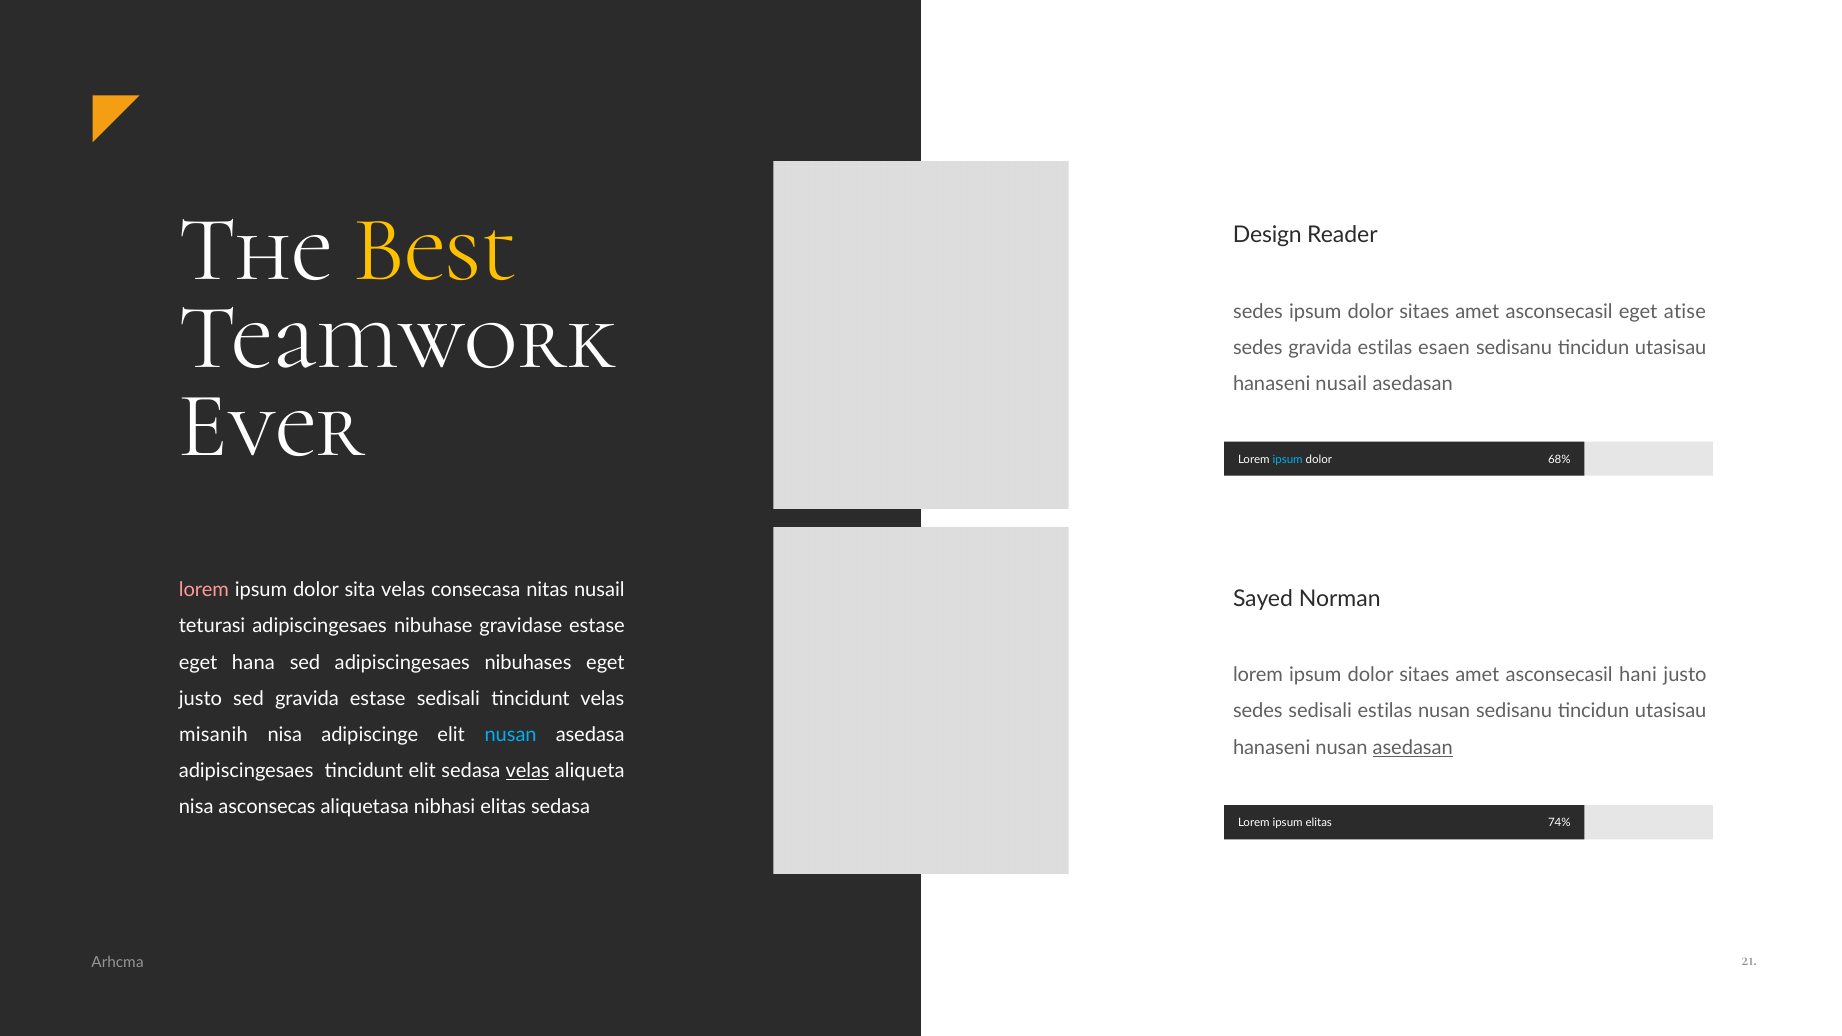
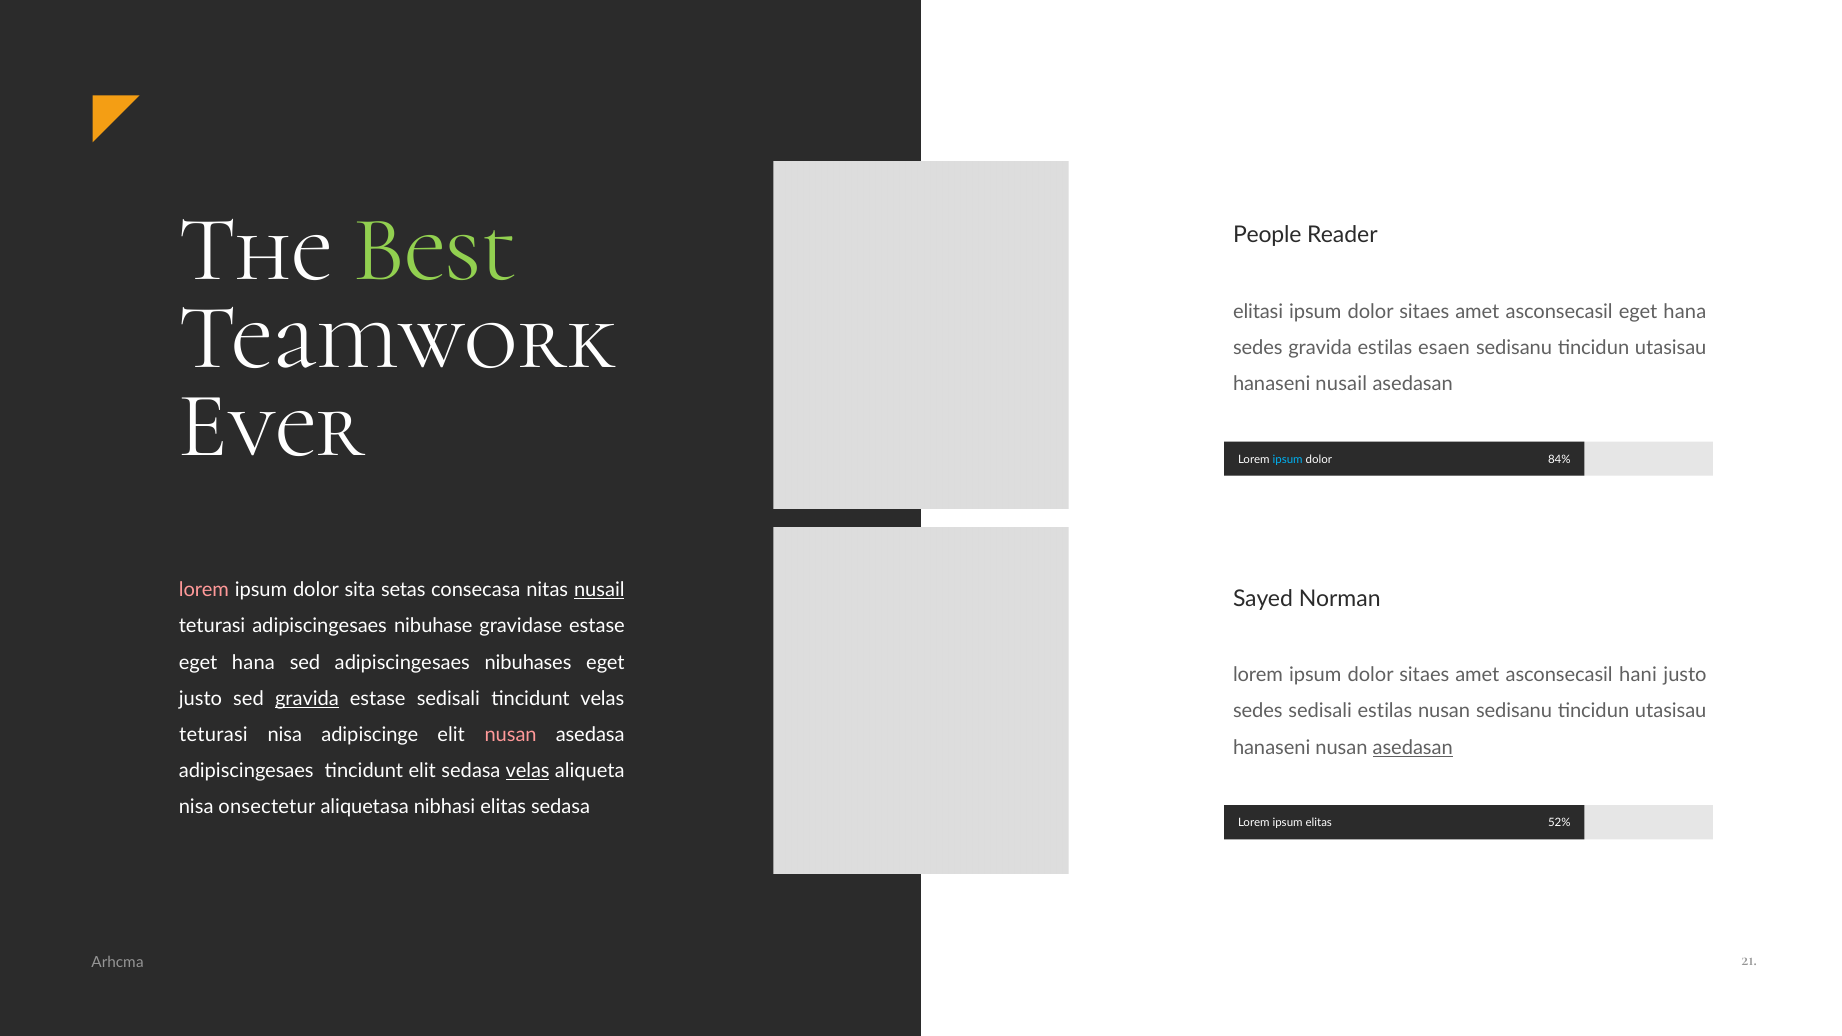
Best colour: yellow -> light green (434, 249)
Design: Design -> People (1267, 235)
sedes: sedes -> elitasi (1258, 311)
asconsecasil eget atise: atise -> hana (1685, 311)
68%: 68% -> 84% (1559, 459)
sita velas: velas -> setas (403, 590)
nusail underline: none -> present (599, 590)
gravida underline: none -> present (307, 699)
misanih: misanih -> teturasi (213, 735)
nusan colour: light blue -> pink (511, 735)
asconsecas: asconsecas -> onsectetur (267, 807)
74%: 74% -> 52% (1559, 823)
